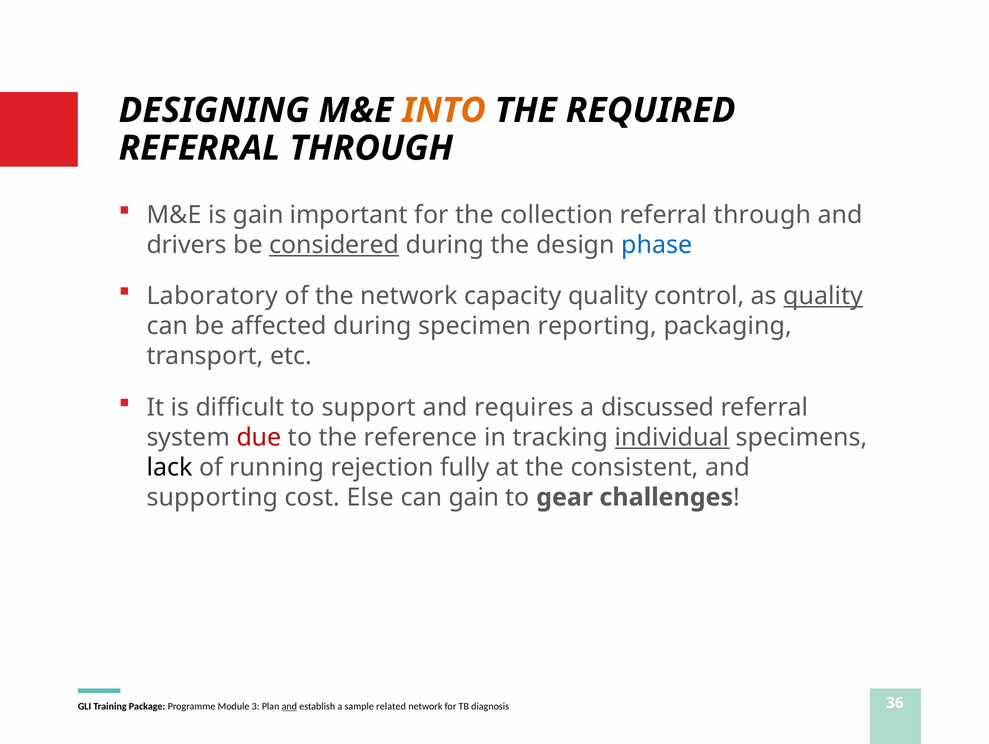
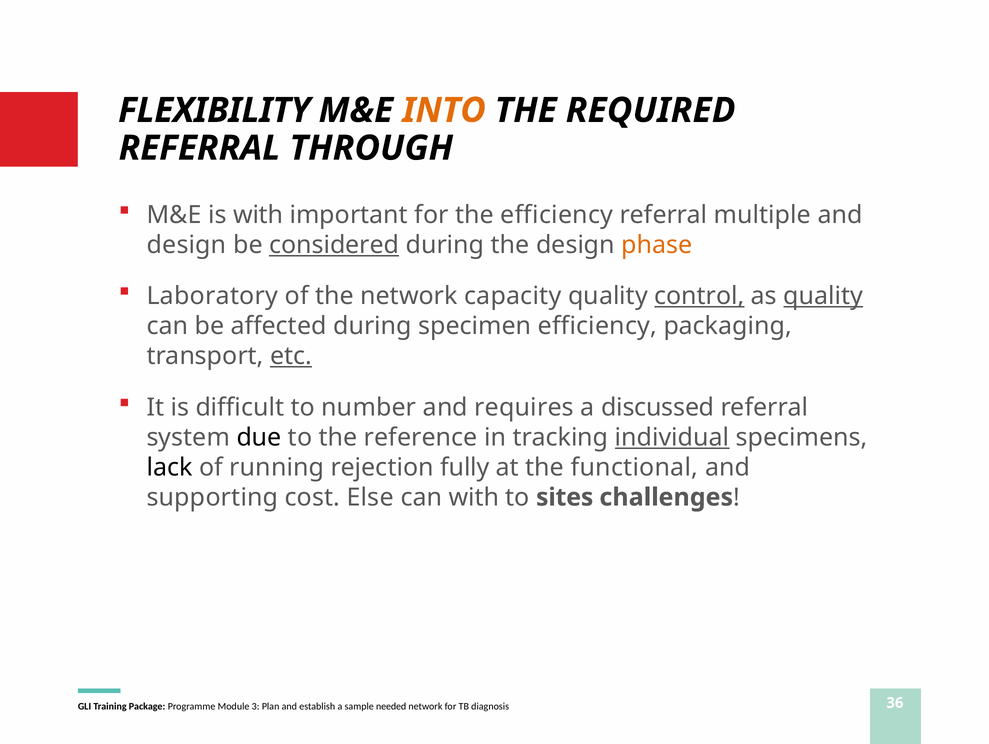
DESIGNING: DESIGNING -> FLEXIBILITY (214, 110)
is gain: gain -> with (258, 215)
the collection: collection -> efficiency (557, 215)
through: through -> multiple (762, 215)
drivers: drivers -> design (187, 245)
phase colour: blue -> orange (657, 245)
control underline: none -> present (699, 296)
specimen reporting: reporting -> efficiency (597, 326)
etc underline: none -> present (291, 356)
support: support -> number (369, 408)
due colour: red -> black (259, 438)
consistent: consistent -> functional (634, 468)
can gain: gain -> with (474, 498)
gear: gear -> sites (565, 498)
and underline: present -> none (289, 707)
related: related -> needed (391, 707)
